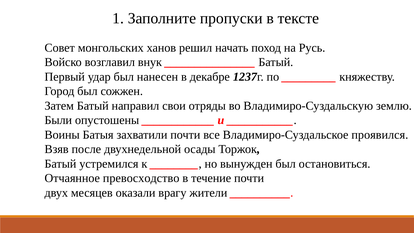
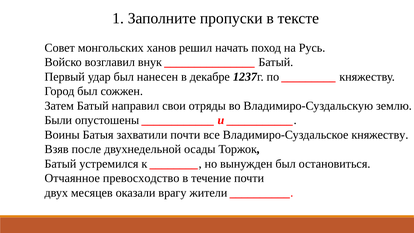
Владимиро-Суздальское проявился: проявился -> княжеству (380, 135)
